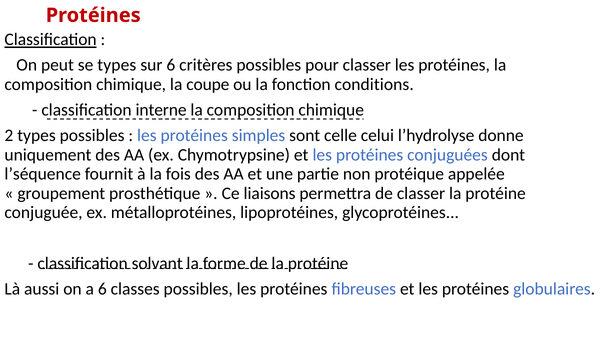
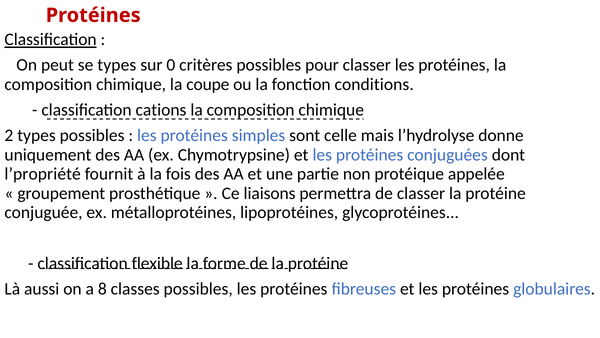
sur 6: 6 -> 0 (171, 65)
interne: interne -> cations (161, 110)
celui: celui -> mais (377, 135)
l’séquence: l’séquence -> l’propriété (43, 174)
solvant: solvant -> flexible (157, 263)
a 6: 6 -> 8 (102, 289)
